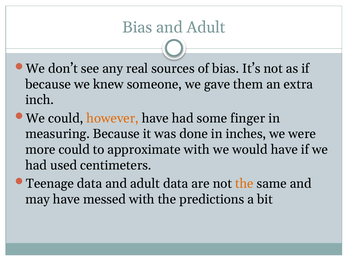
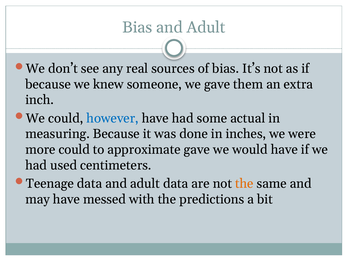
however colour: orange -> blue (113, 118)
finger: finger -> actual (248, 118)
approximate with: with -> gave (197, 150)
